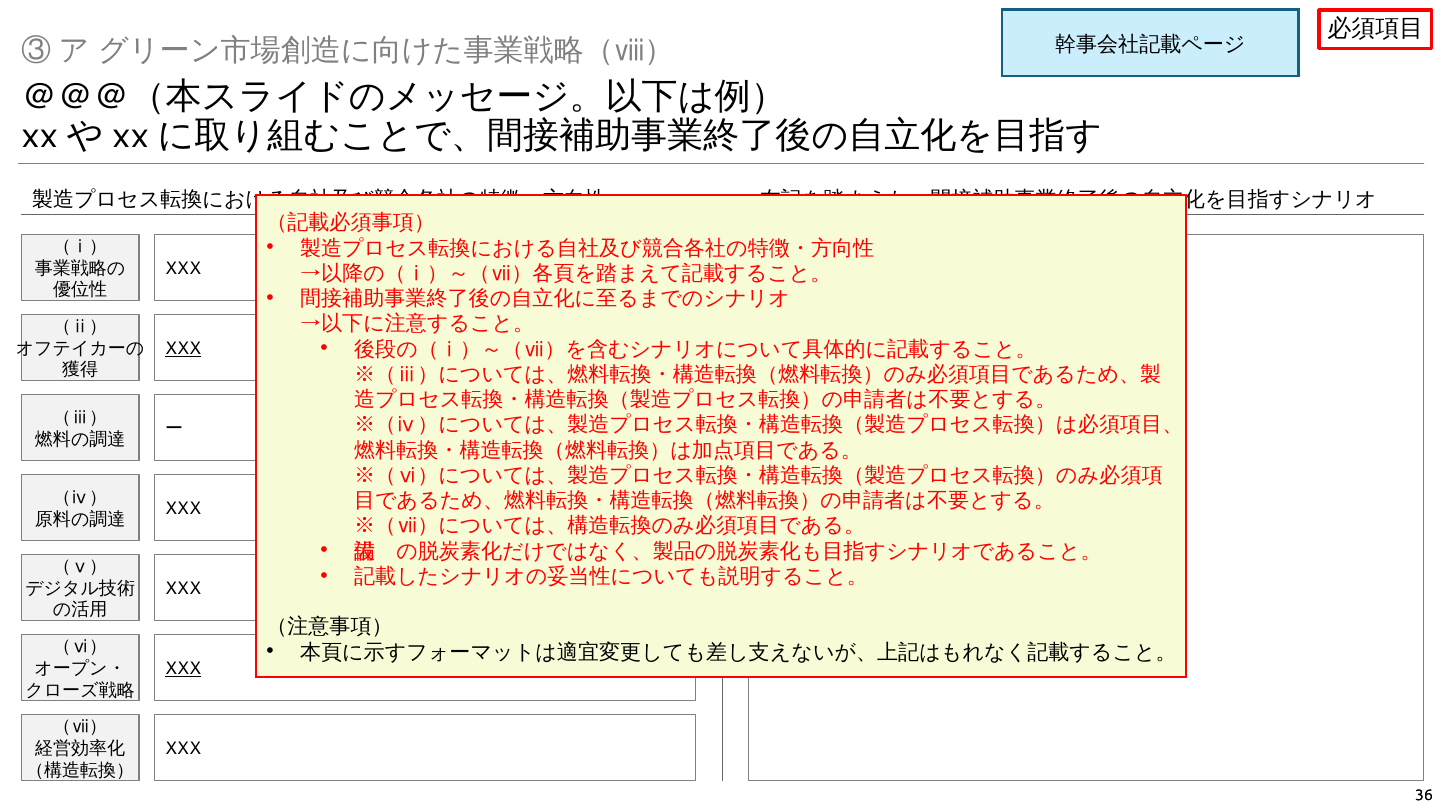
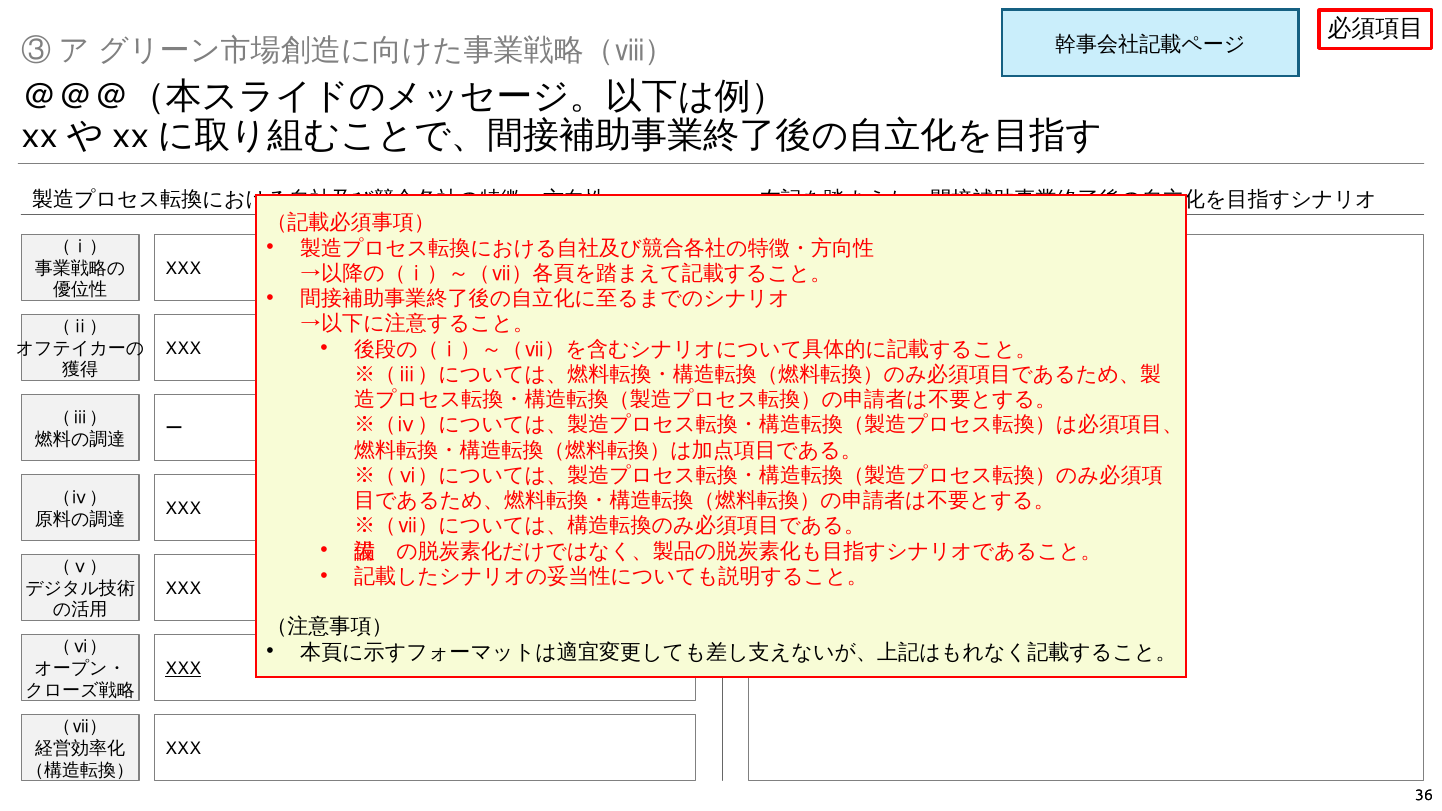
XXX underline: present -> none (183, 348)
